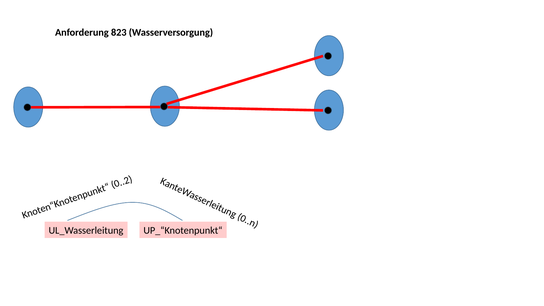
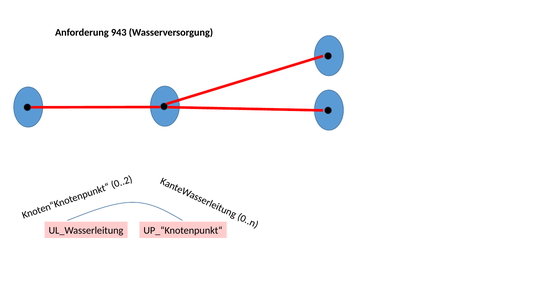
823: 823 -> 943 (119, 33)
